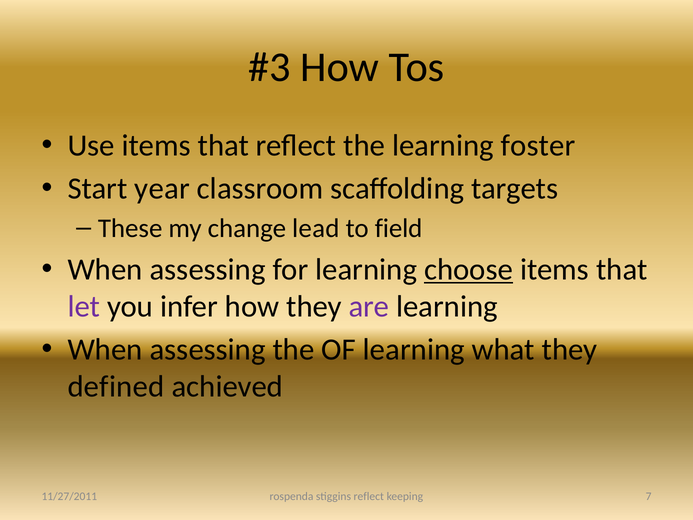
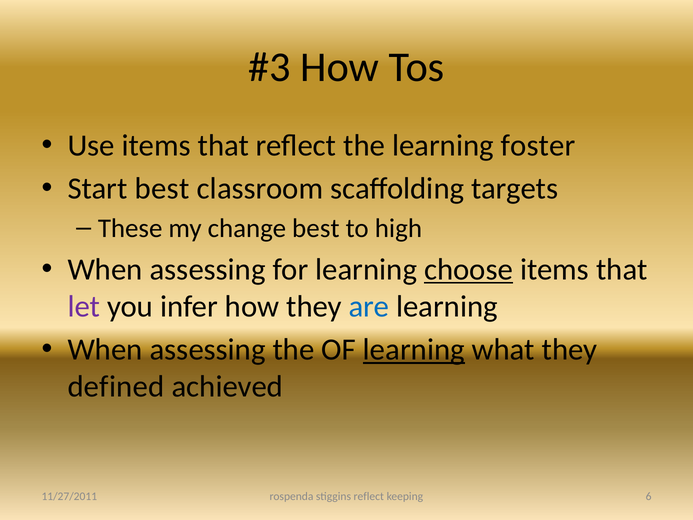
Start year: year -> best (162, 189)
change lead: lead -> best (316, 228)
field: field -> high (398, 228)
are colour: purple -> blue (369, 306)
learning underline: none -> present (414, 350)
7: 7 -> 6 (649, 496)
